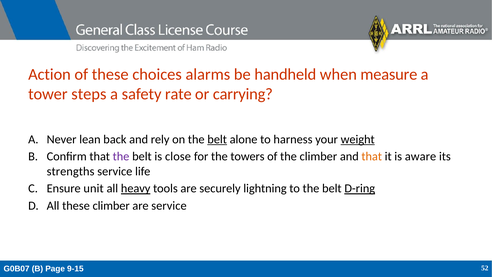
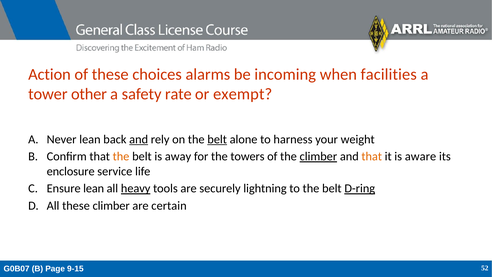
handheld: handheld -> incoming (285, 74)
measure: measure -> facilities (389, 74)
steps: steps -> other (89, 94)
carrying: carrying -> exempt (243, 94)
and underline: none -> present (139, 139)
weight underline: present -> none (358, 139)
the colour: purple -> orange (121, 156)
close: close -> away (178, 156)
climber underline: none -> present (318, 156)
strengths: strengths -> enclosure (71, 171)
Ensure unit: unit -> lean (94, 188)
are service: service -> certain (169, 206)
